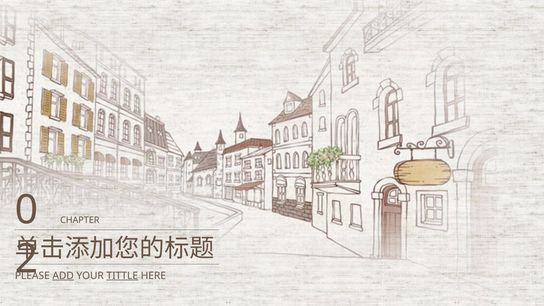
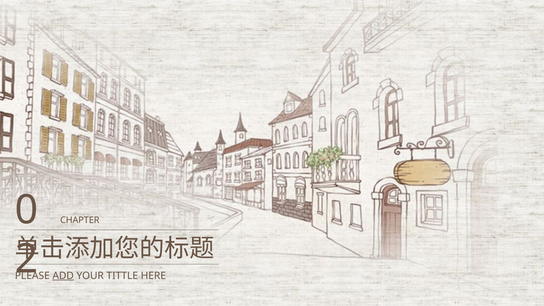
TITTLE underline: present -> none (122, 276)
